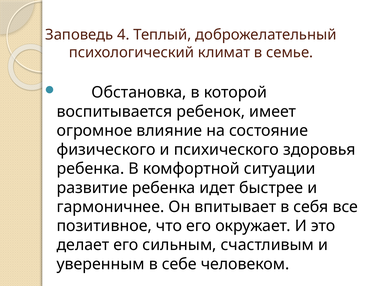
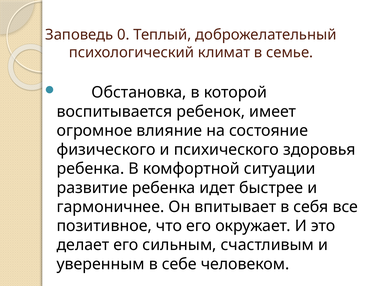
4: 4 -> 0 (123, 35)
